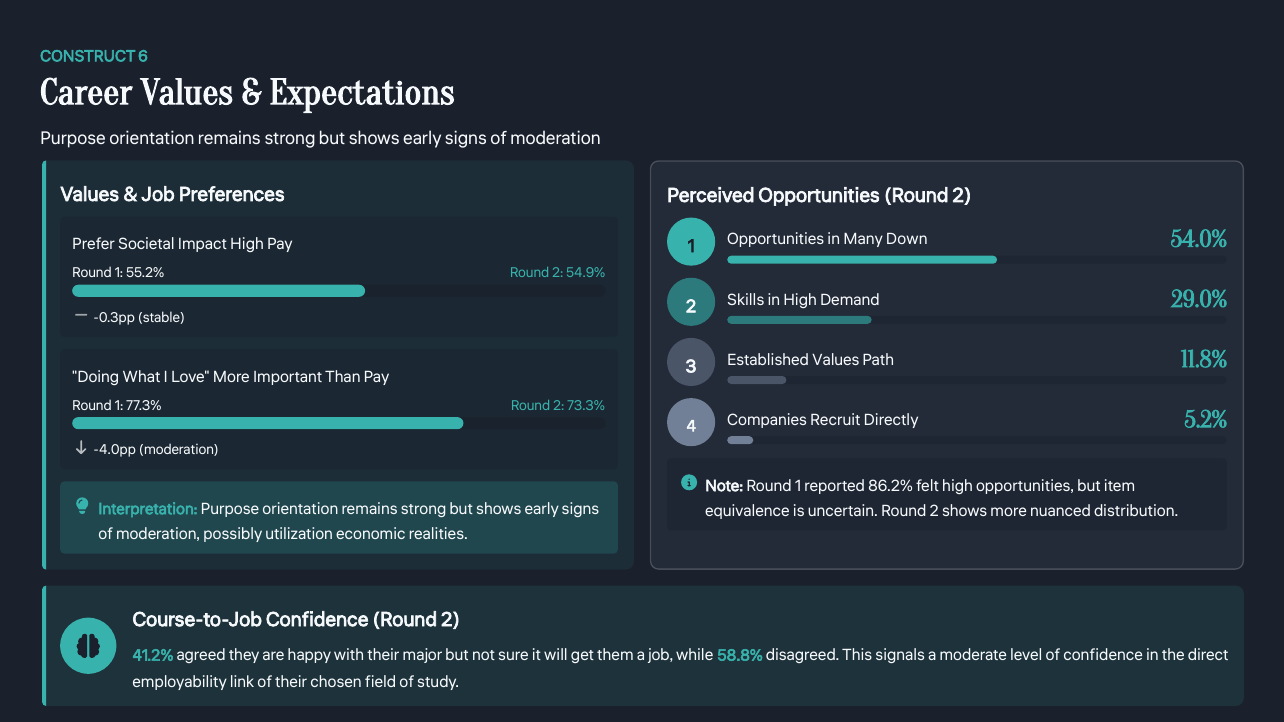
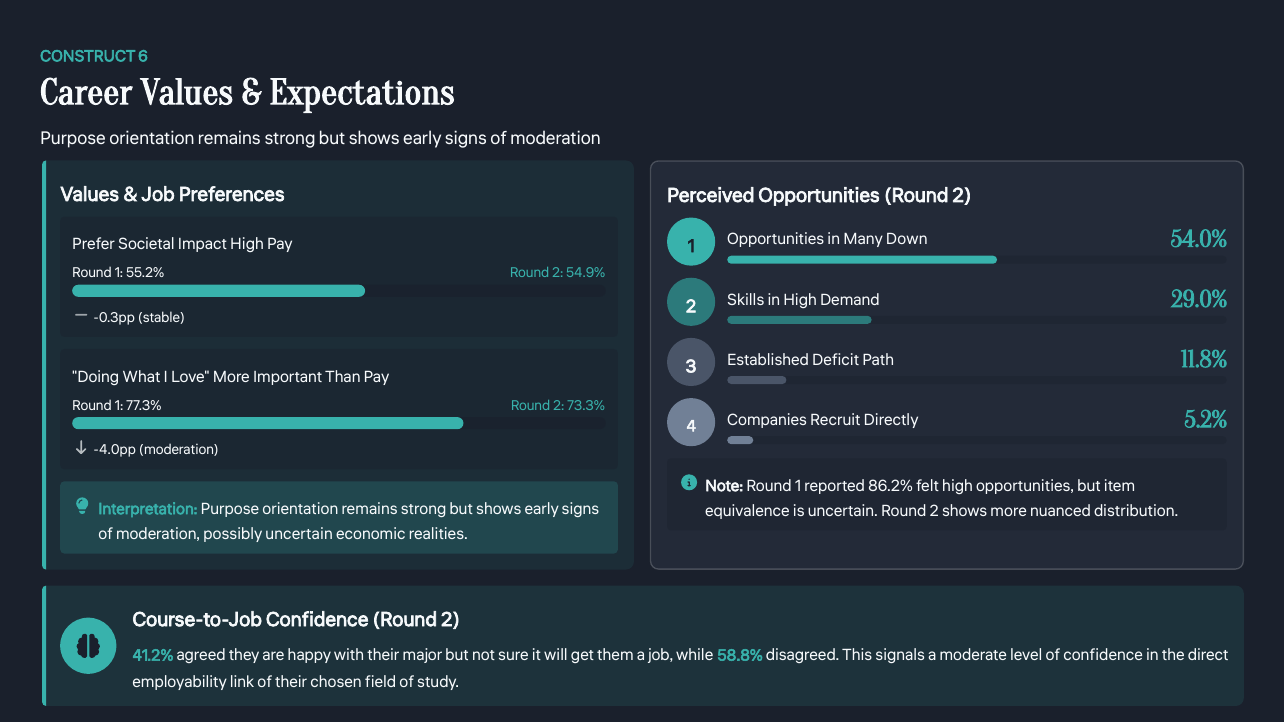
Established Values: Values -> Deficit (836, 360)
possibly utilization: utilization -> uncertain (299, 534)
